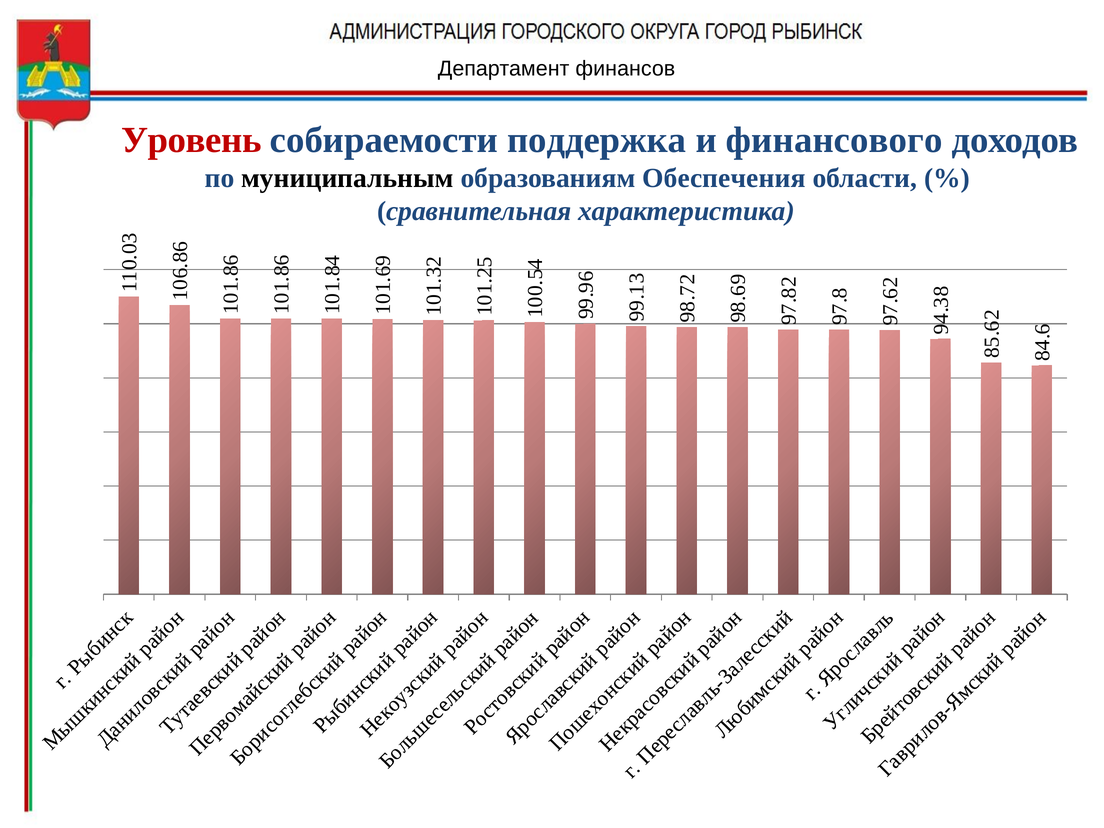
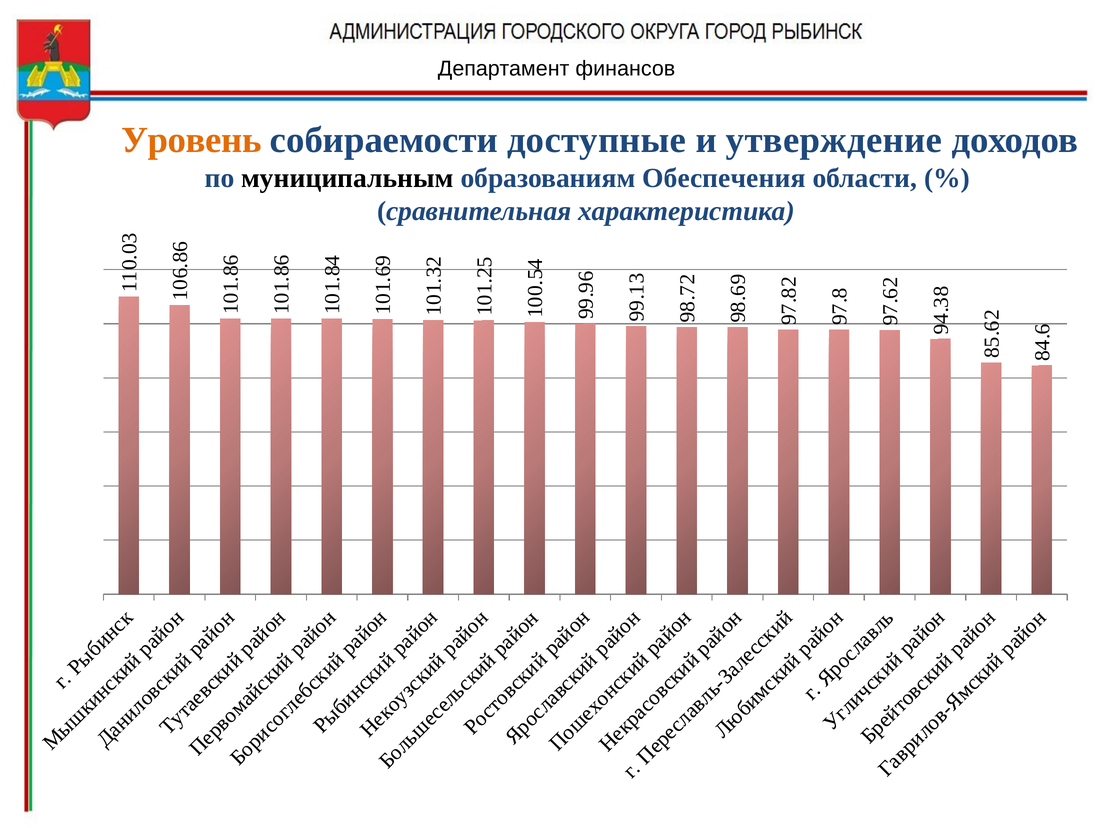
Уровень colour: red -> orange (191, 140)
поддержка: поддержка -> доступные (597, 140)
финансового: финансового -> утверждение (834, 140)
